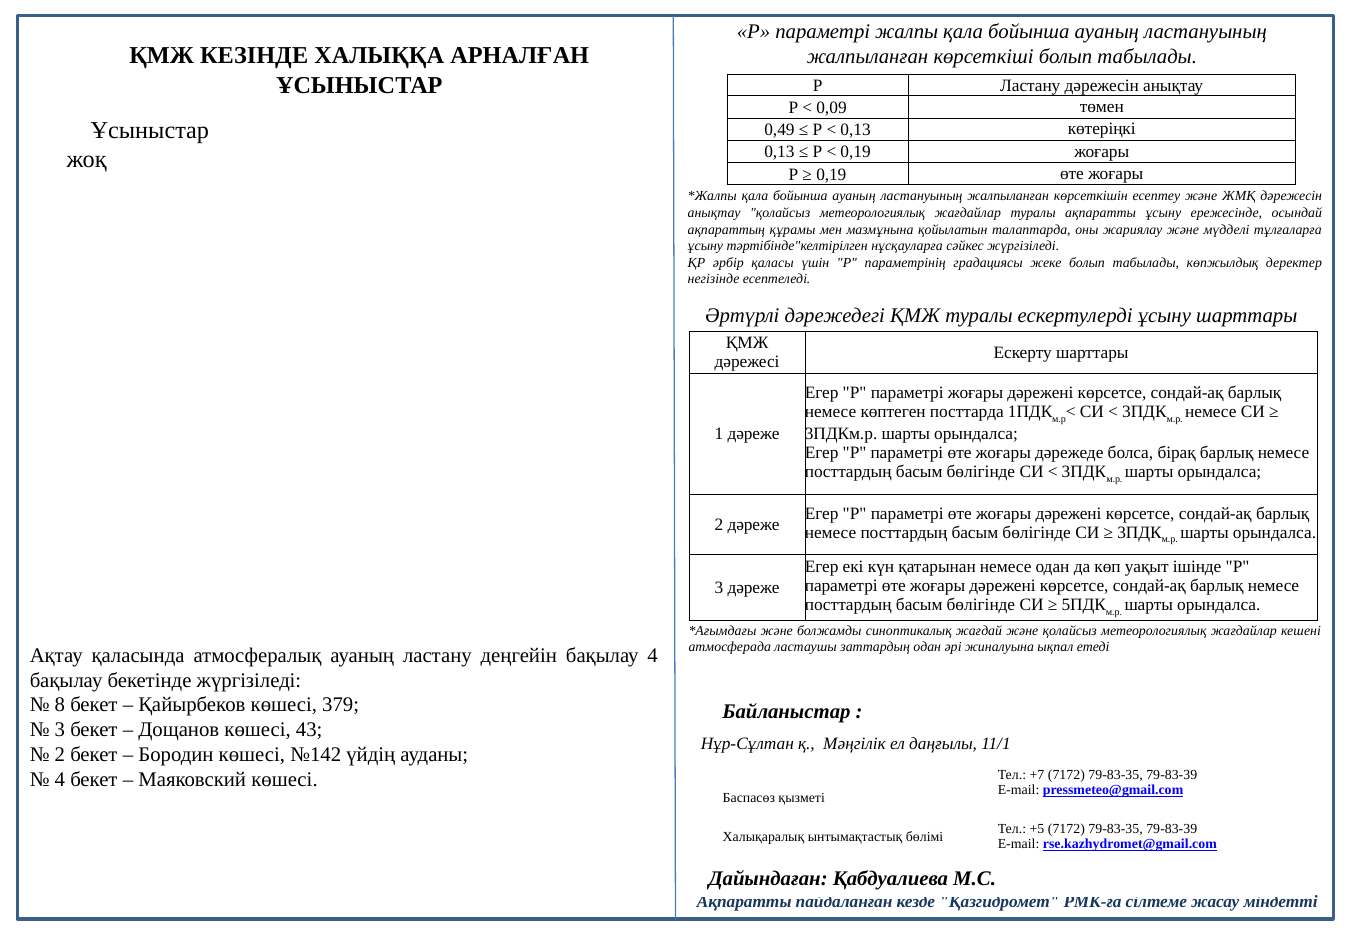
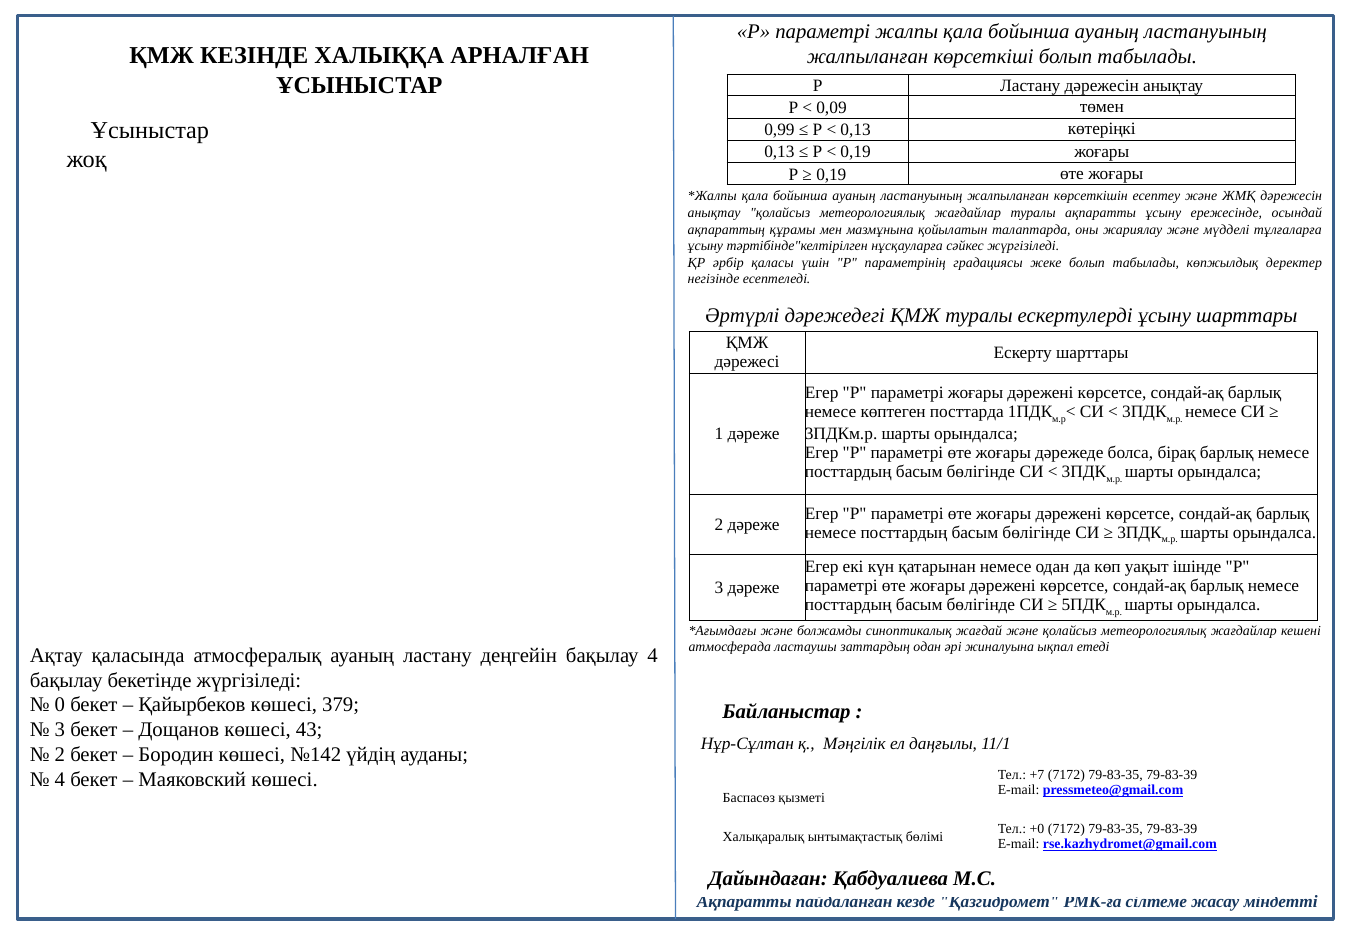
0,49: 0,49 -> 0,99 (779, 130)
8: 8 -> 0 (60, 705)
+5: +5 -> +0 (1037, 829)
